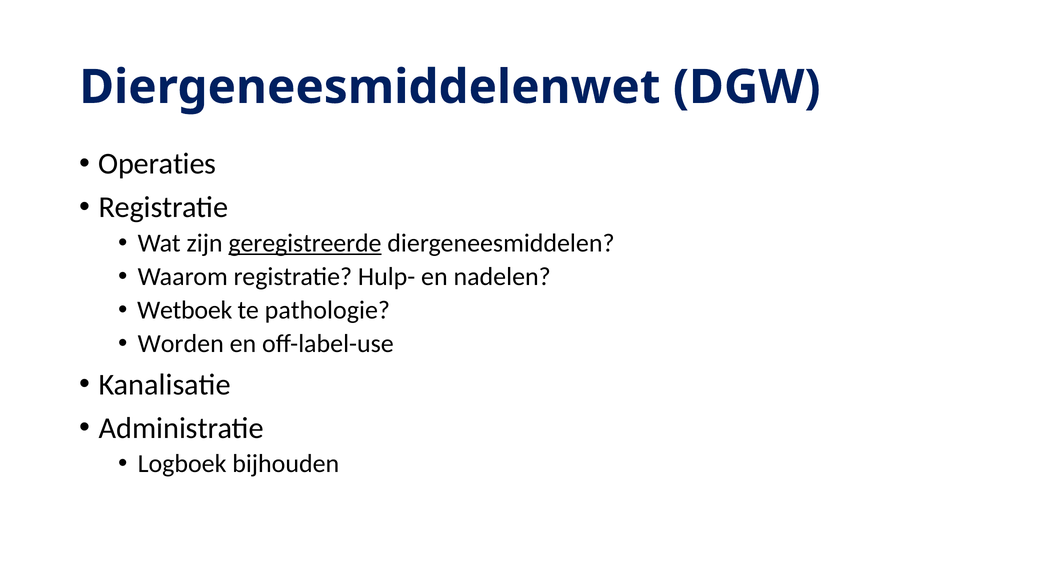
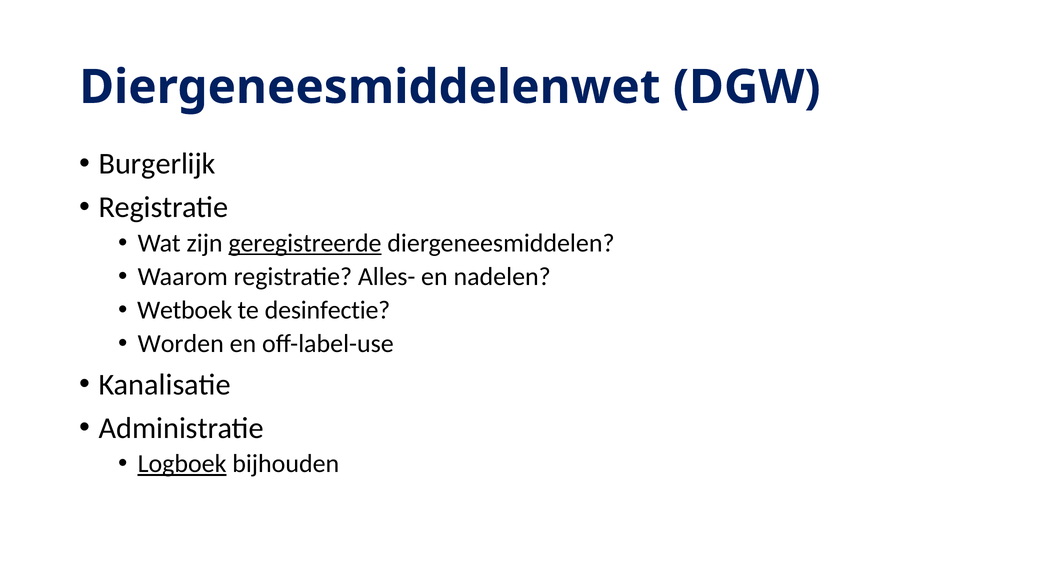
Operaties: Operaties -> Burgerlijk (157, 164)
Hulp-: Hulp- -> Alles- (387, 277)
pathologie: pathologie -> desinfectie (327, 310)
Logboek underline: none -> present (182, 464)
